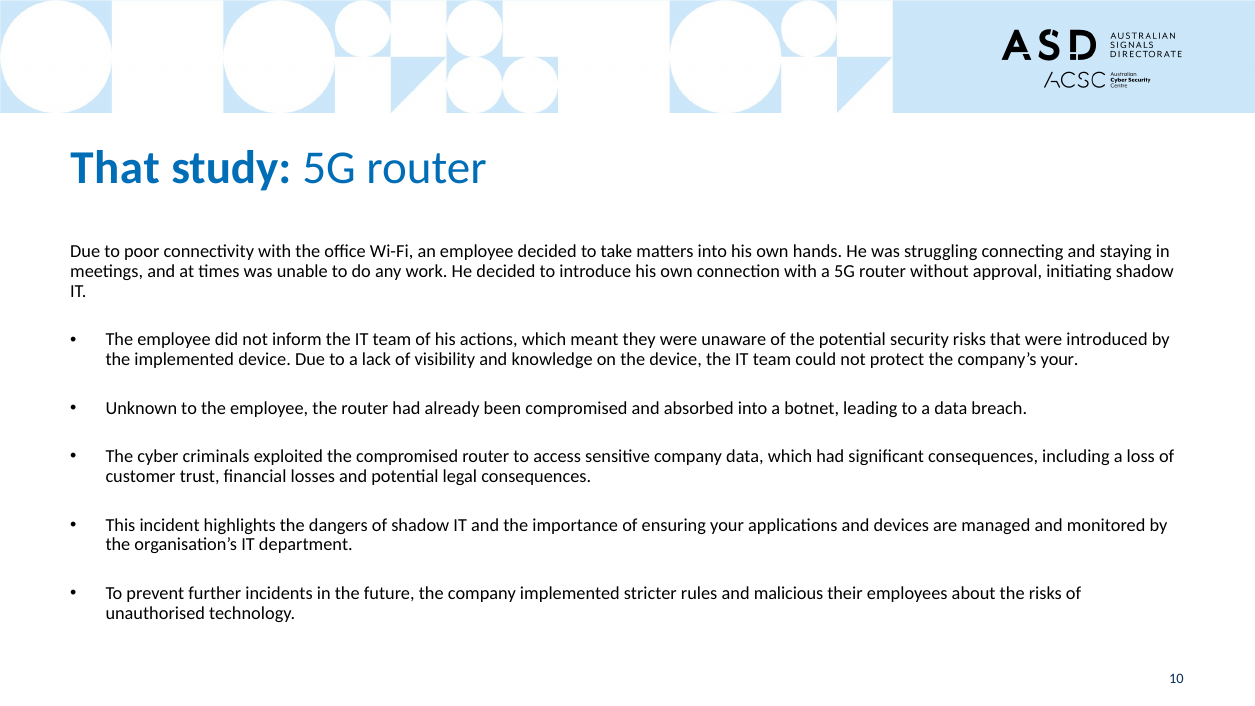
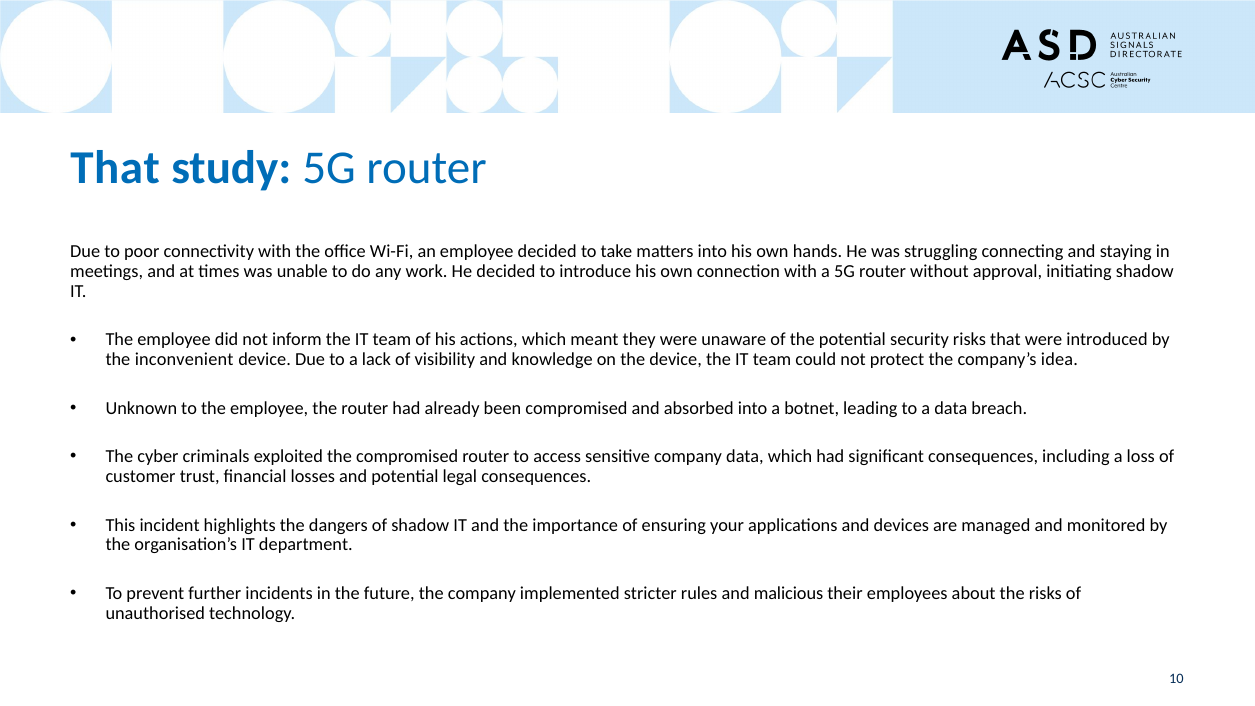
the implemented: implemented -> inconvenient (184, 360)
company’s your: your -> idea (1059, 360)
